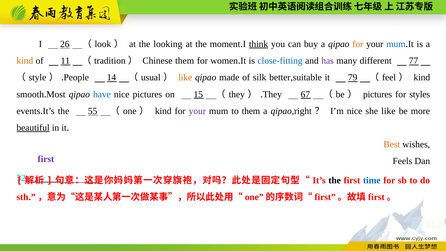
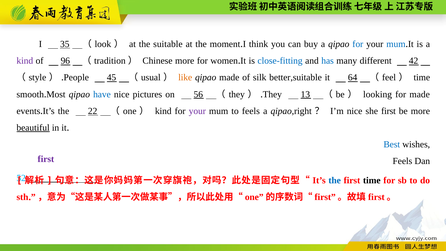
26: 26 -> 35 (65, 44)
looking: looking -> suitable (168, 44)
think underline: present -> none (259, 44)
for colour: orange -> blue (358, 44)
kind colour: orange -> purple (25, 61)
11: 11 -> 96 (65, 61)
Chinese them: them -> more (185, 61)
has colour: purple -> blue (328, 61)
77: 77 -> 42 (414, 61)
14: 14 -> 45 (111, 78)
79: 79 -> 64 (353, 78)
kind: kind -> time (422, 78)
15: 15 -> 56 (198, 94)
67: 67 -> 13 (305, 94)
pictures: pictures -> looking (378, 94)
for styles: styles -> made (420, 94)
55: 55 -> 22 (93, 111)
to them: them -> feels (251, 111)
she like: like -> first (388, 111)
Best colour: orange -> blue (392, 144)
the colour: black -> blue (335, 180)
time colour: blue -> black (372, 180)
